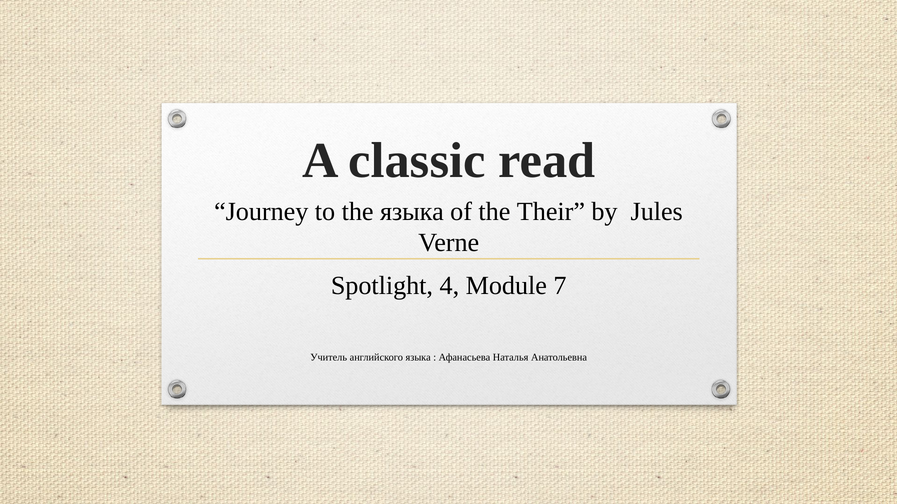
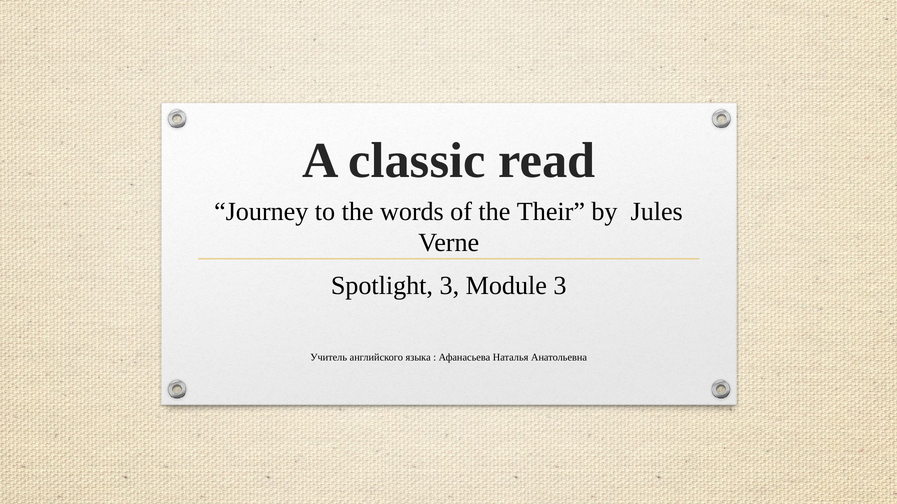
the языка: языка -> words (412, 212)
Spotlight 4: 4 -> 3 (449, 286)
Module 7: 7 -> 3 (560, 286)
